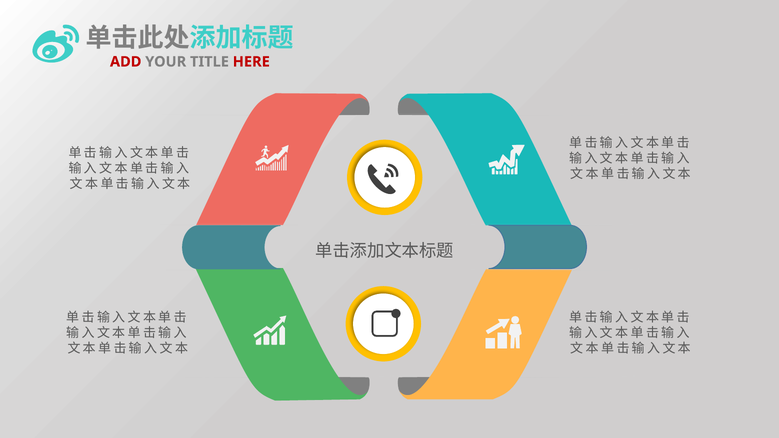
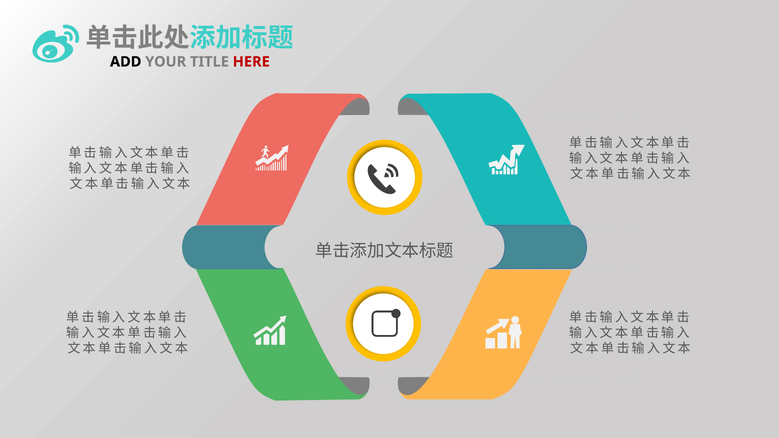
ADD colour: red -> black (126, 62)
